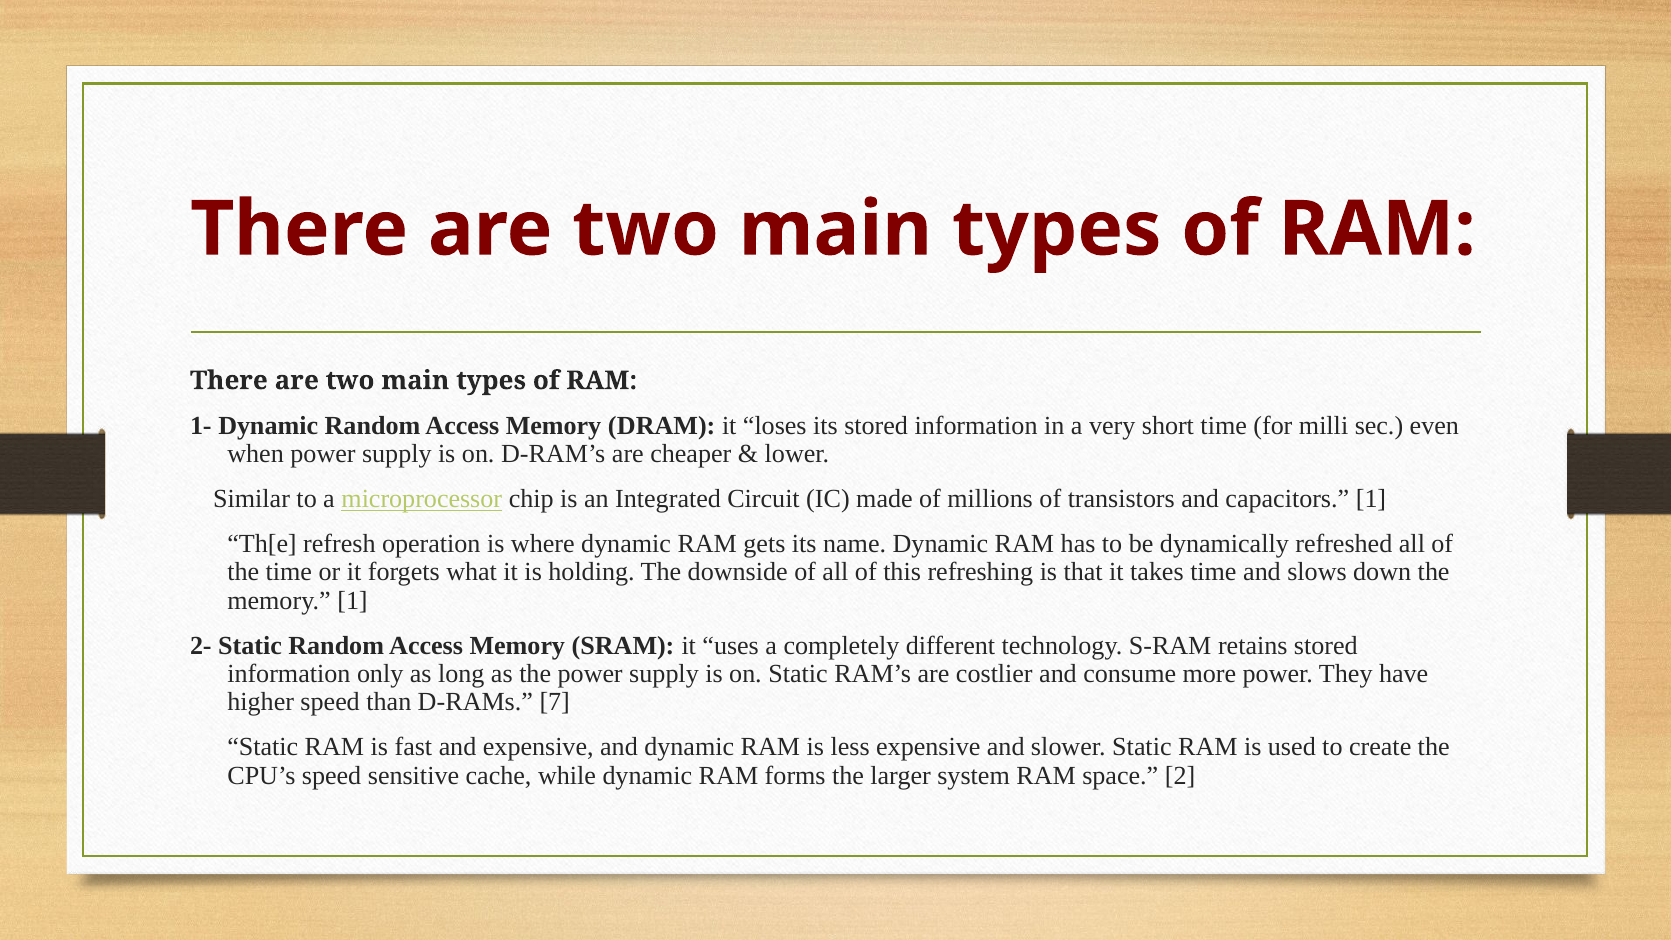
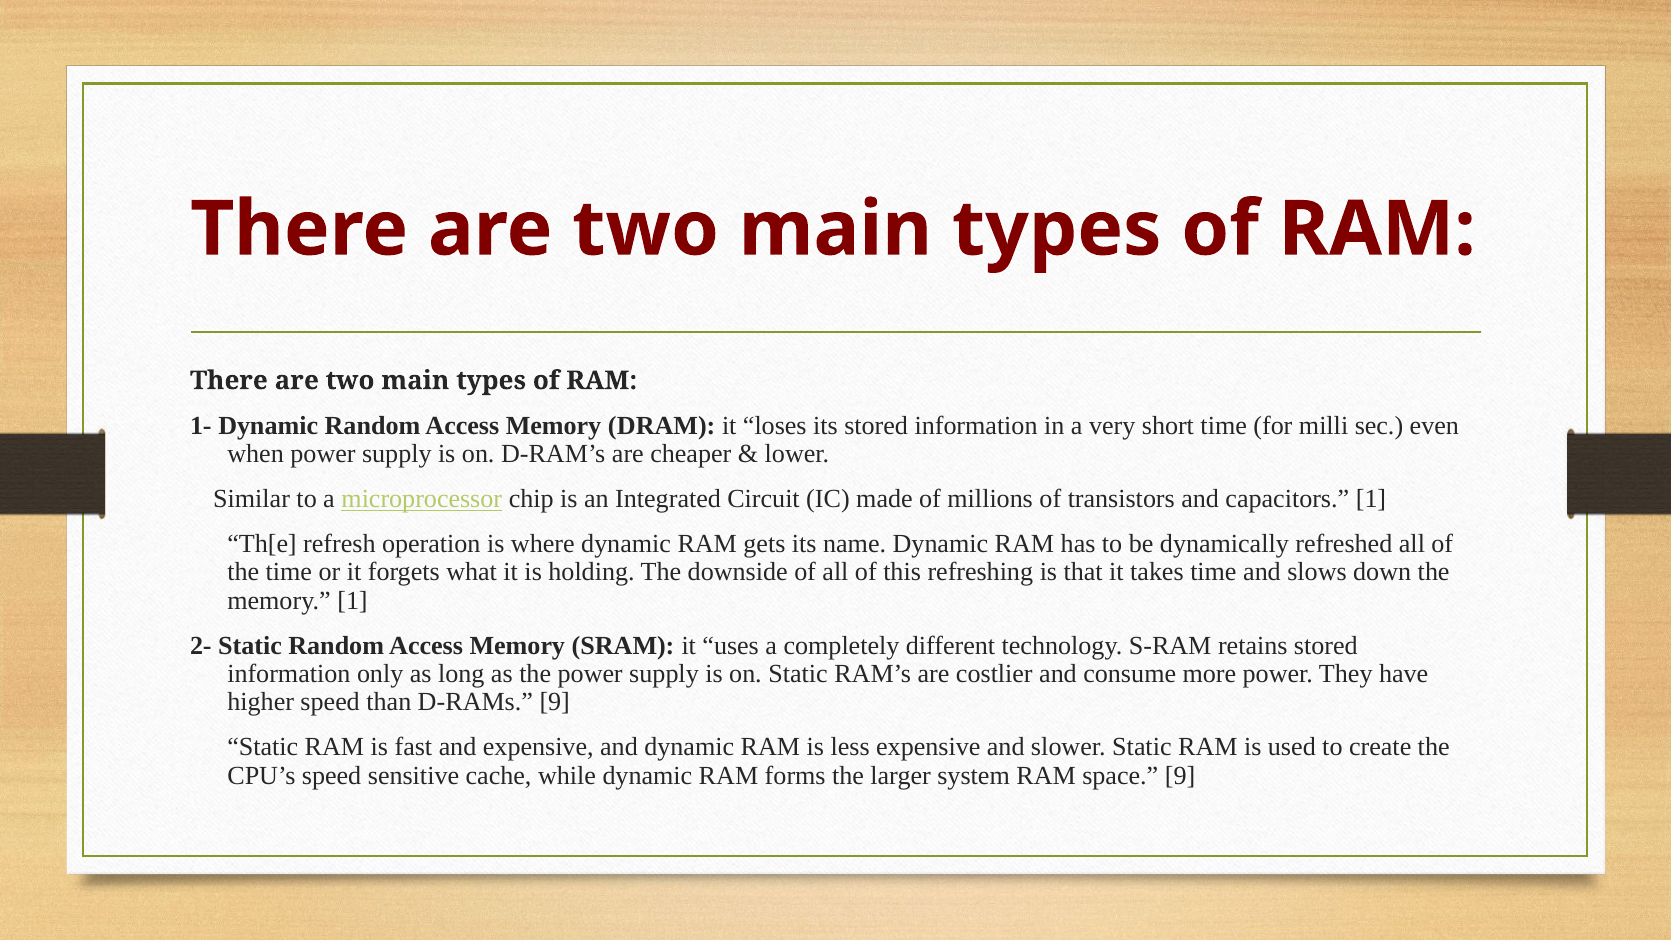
D-RAMs 7: 7 -> 9 (555, 702)
space 2: 2 -> 9 (1180, 775)
